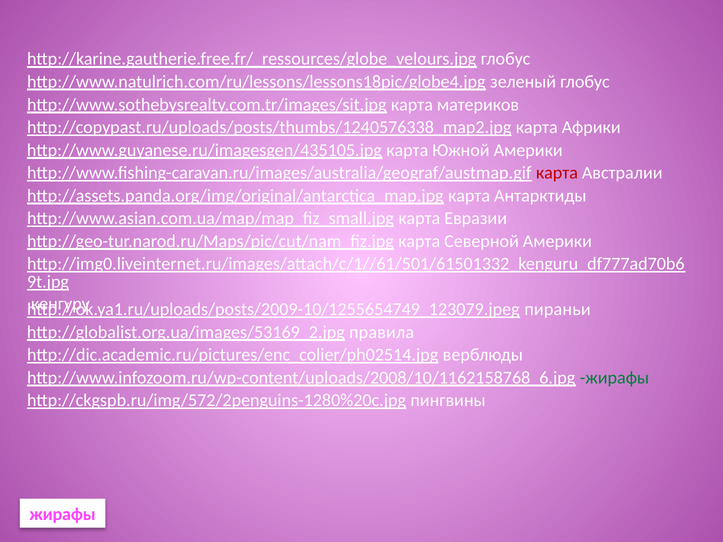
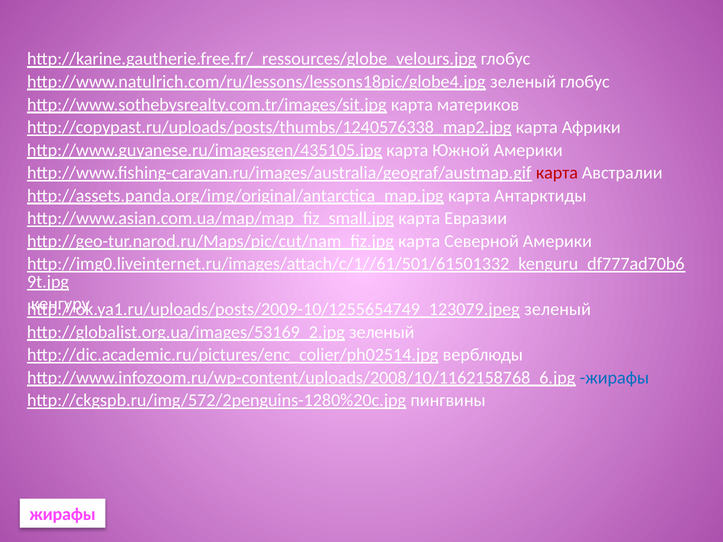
пираньи: пираньи -> зеленый (558, 310)
http://globalist.org.ua/images/53169_2.jpg правила: правила -> зеленый (382, 332)
жирафы colour: green -> blue (614, 378)
